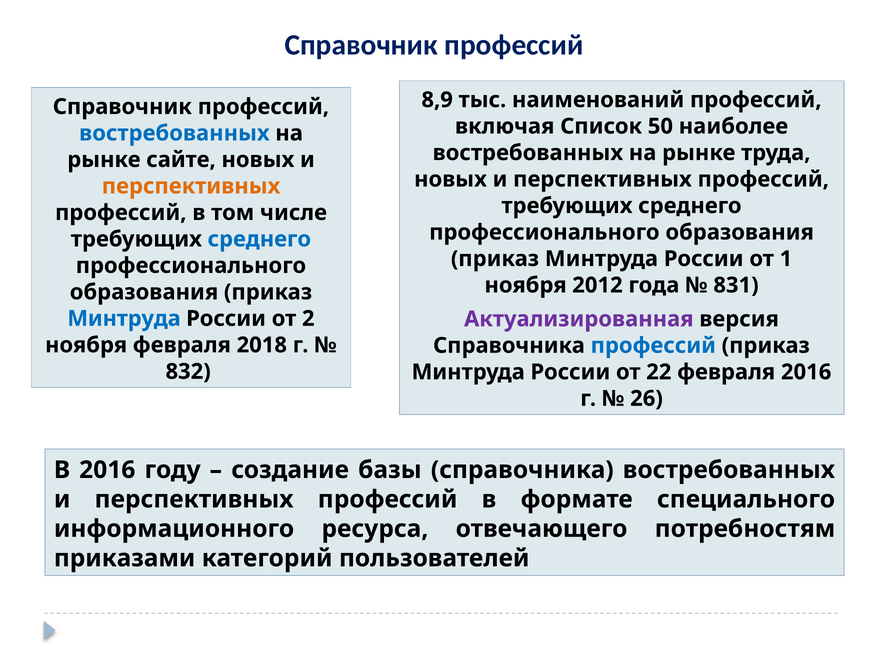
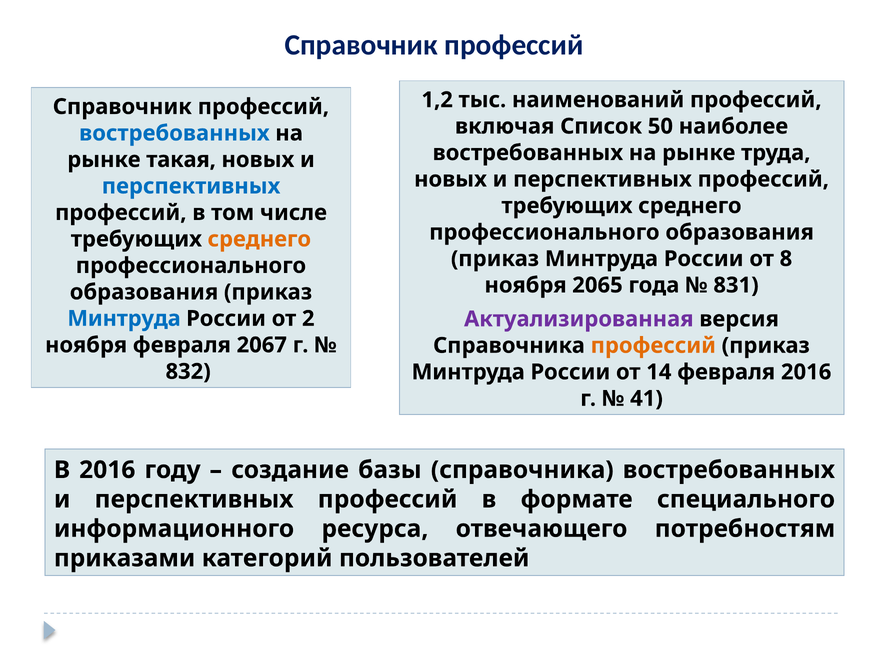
8,9: 8,9 -> 1,2 (437, 100)
сайте: сайте -> такая (181, 160)
перспективных colour: orange -> blue (191, 186)
среднего colour: blue -> orange (259, 239)
1: 1 -> 8 (786, 259)
2012: 2012 -> 2065 (597, 285)
2018: 2018 -> 2067 (262, 345)
профессий colour: blue -> orange (653, 345)
22: 22 -> 14 (659, 372)
26: 26 -> 41 (646, 398)
